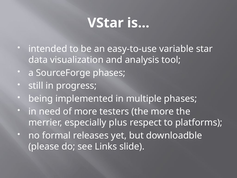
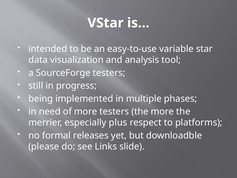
SourceForge phases: phases -> testers (109, 73)
